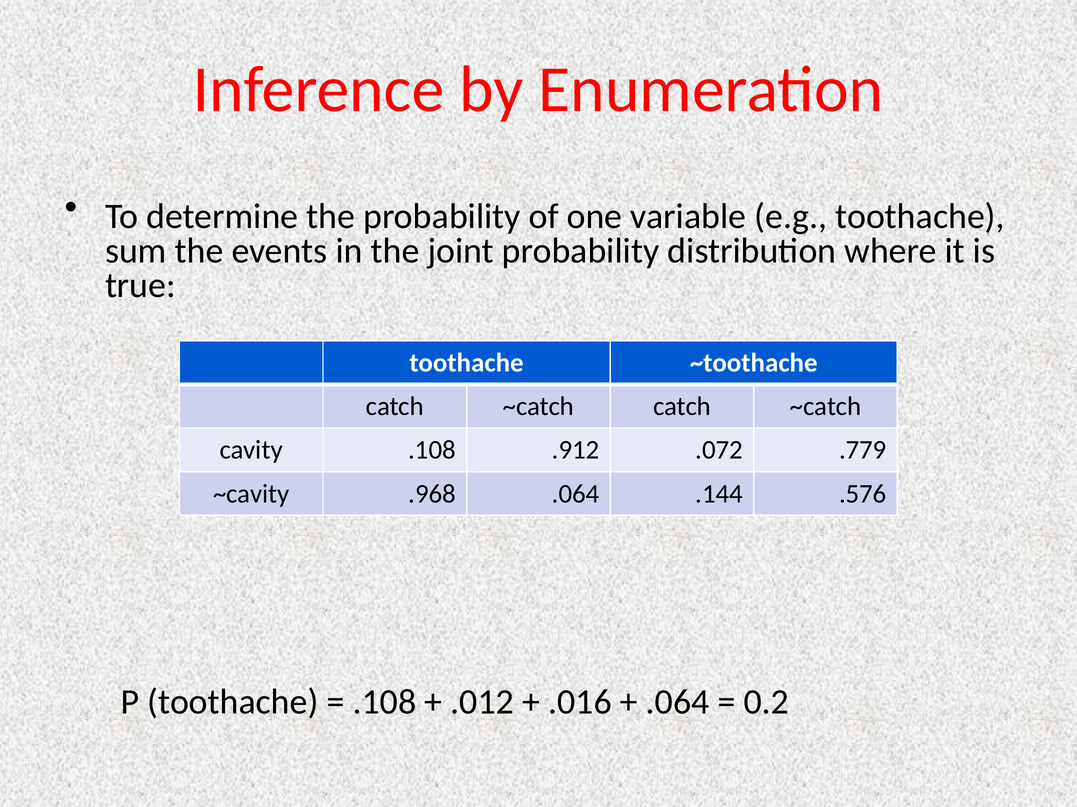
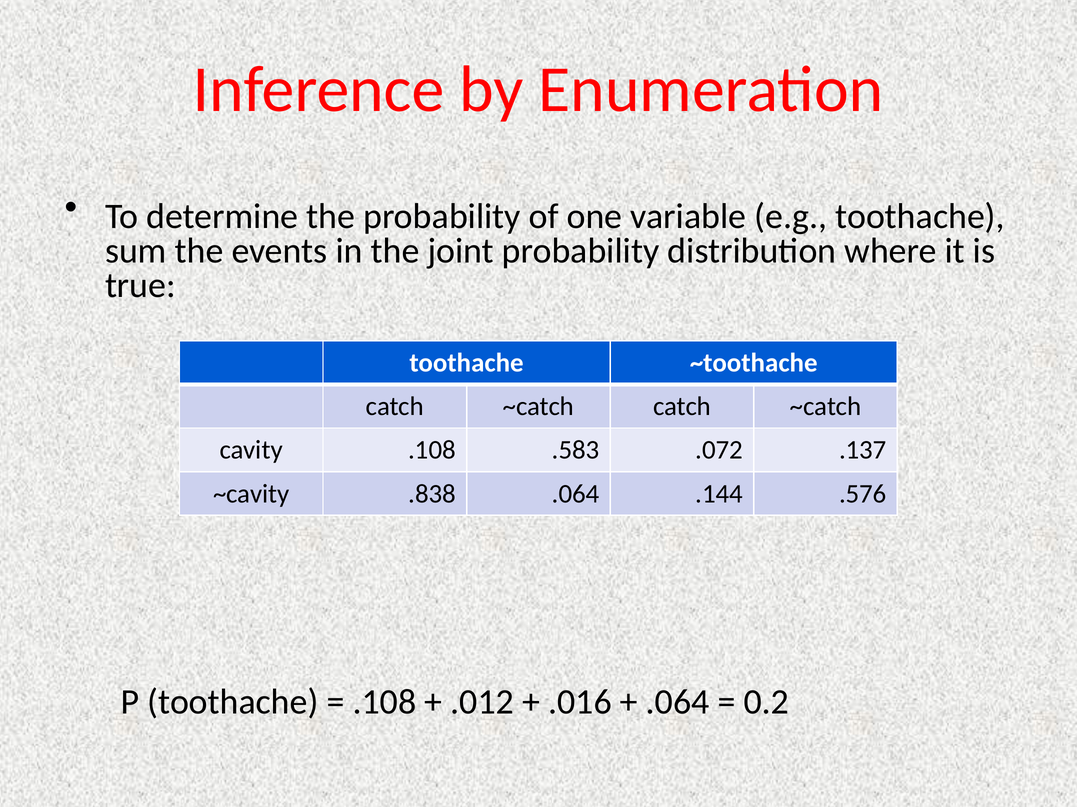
.912: .912 -> .583 (576, 451)
.779: .779 -> .137 (863, 451)
.968: .968 -> .838 (432, 494)
